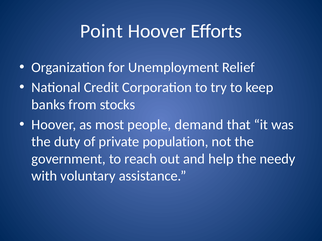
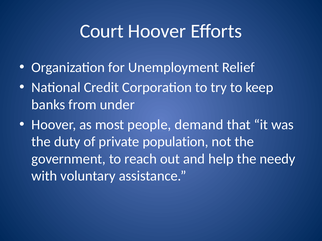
Point: Point -> Court (102, 31)
stocks: stocks -> under (117, 105)
